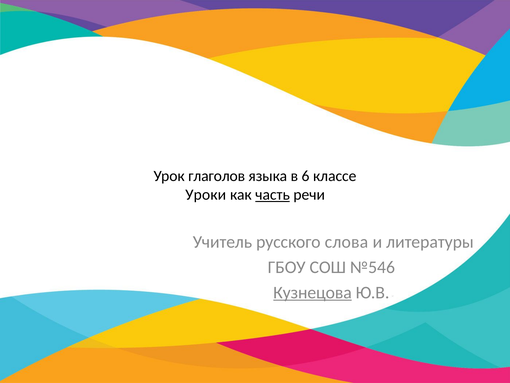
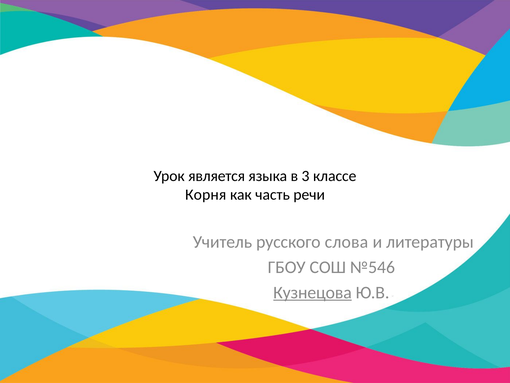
глаголов: глаголов -> является (217, 176)
6: 6 -> 3 (306, 176)
Уроки: Уроки -> Корня (206, 194)
часть underline: present -> none (273, 194)
